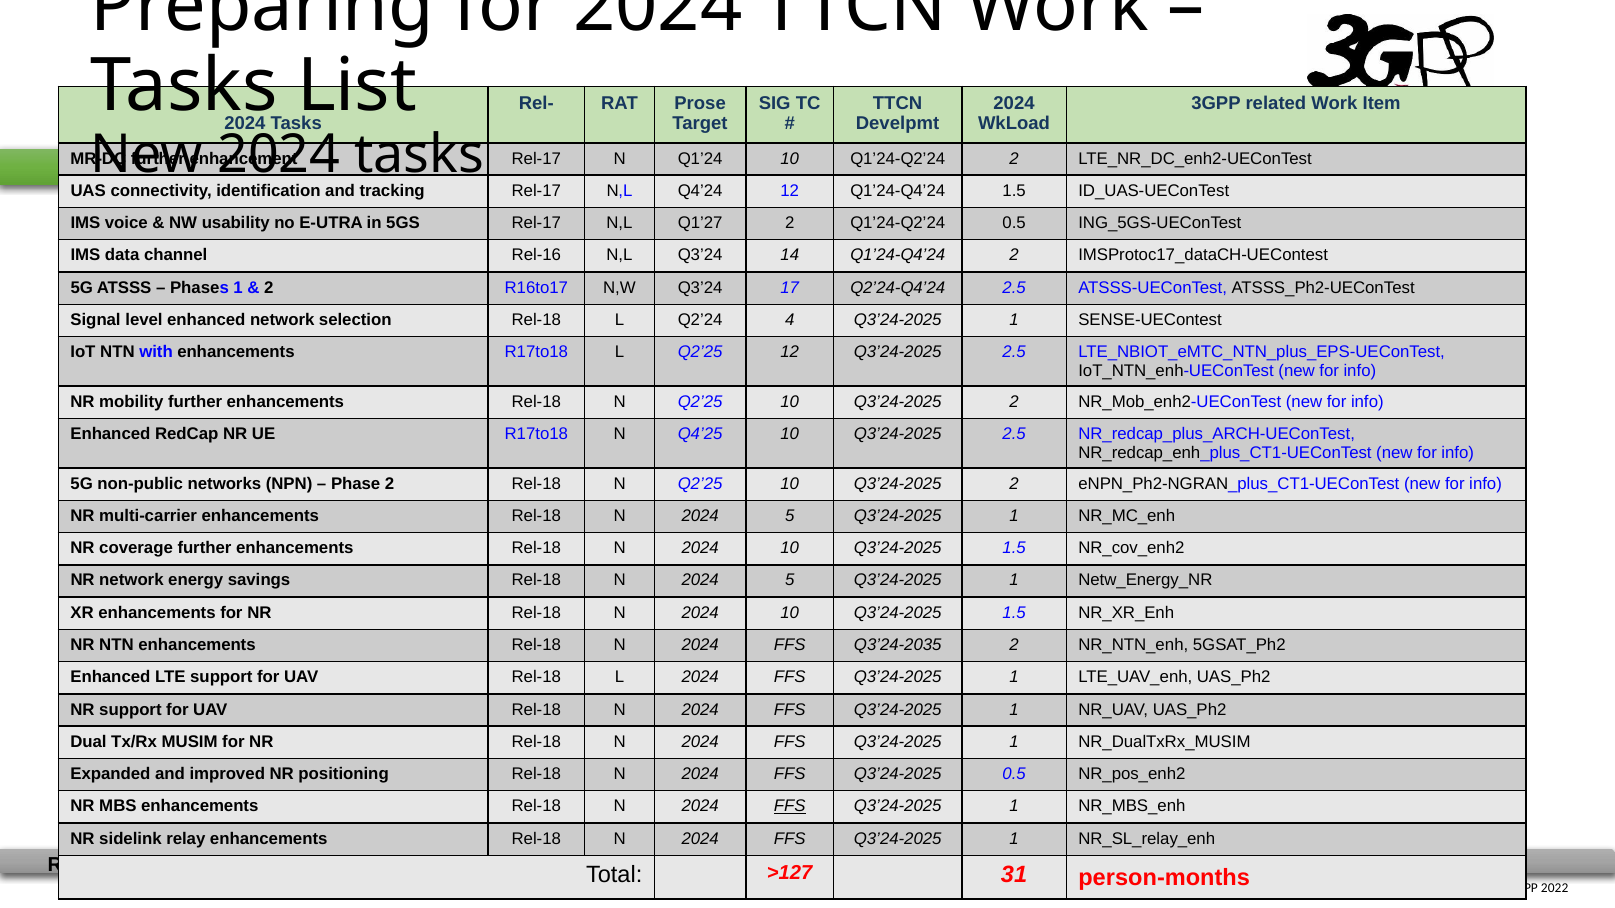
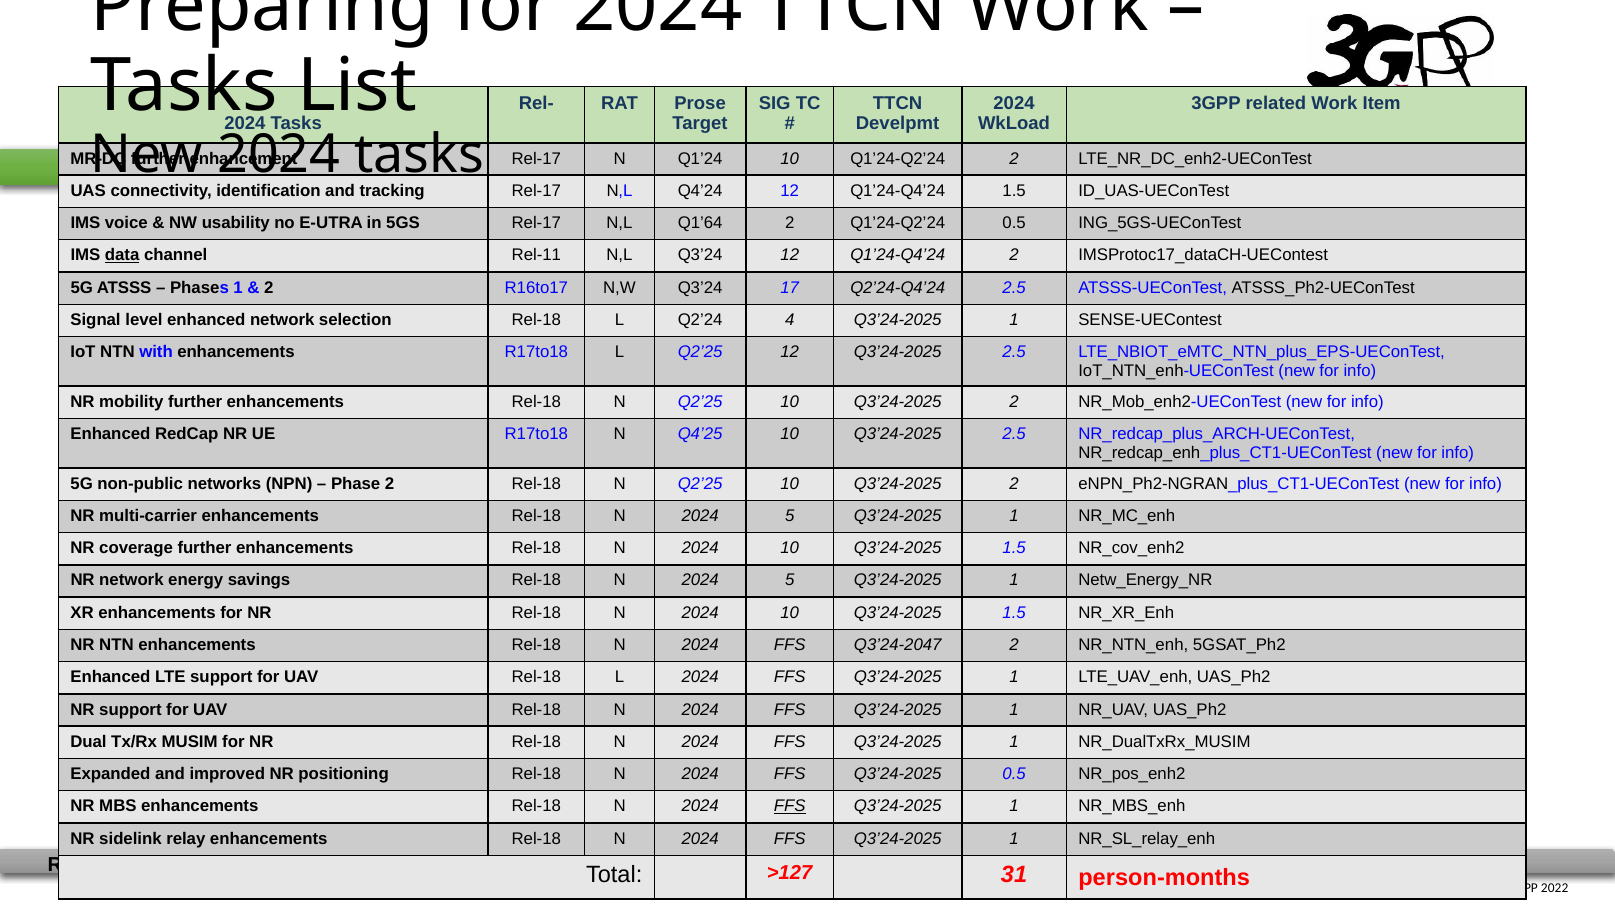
Q1’27: Q1’27 -> Q1’64 (700, 223)
data underline: none -> present (122, 255)
Rel-16: Rel-16 -> Rel-11 (536, 255)
Q3’24 14: 14 -> 12 (790, 255)
Q3’24-2035: Q3’24-2035 -> Q3’24-2047 (898, 645)
